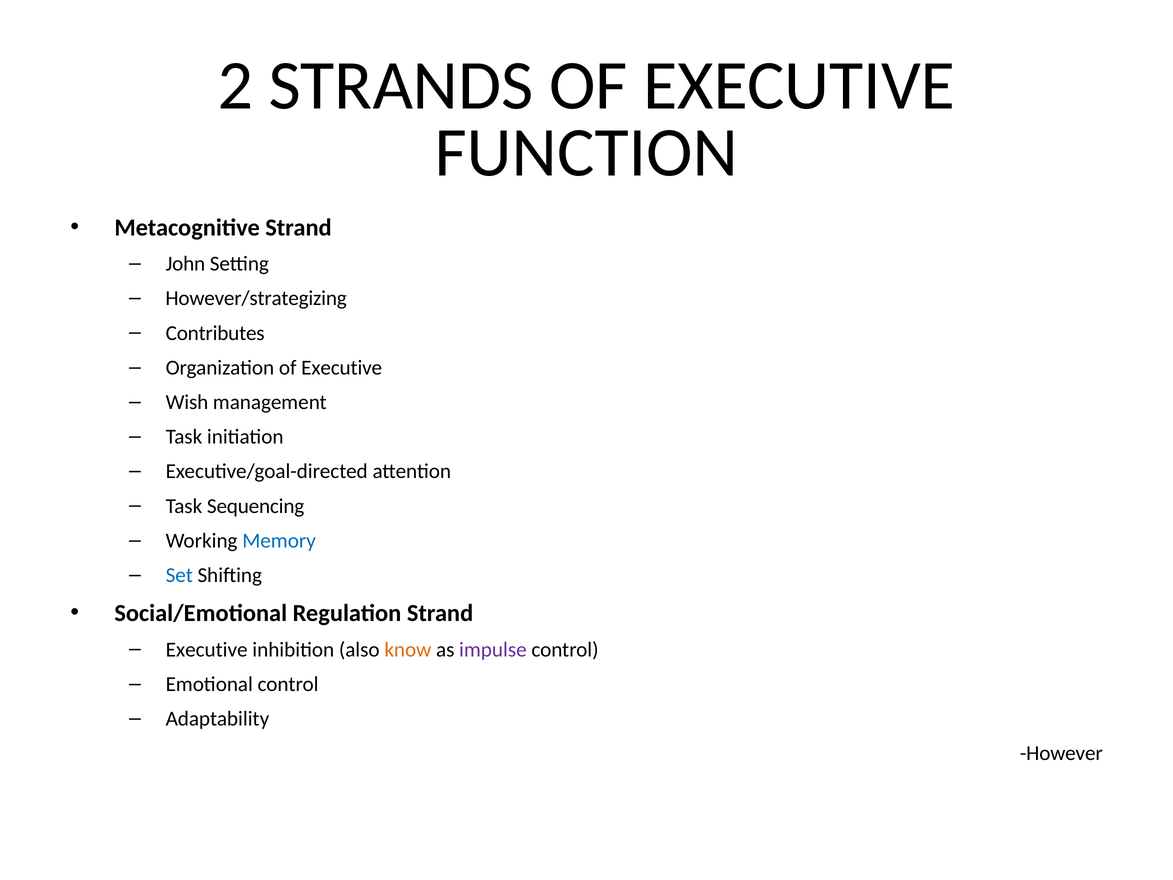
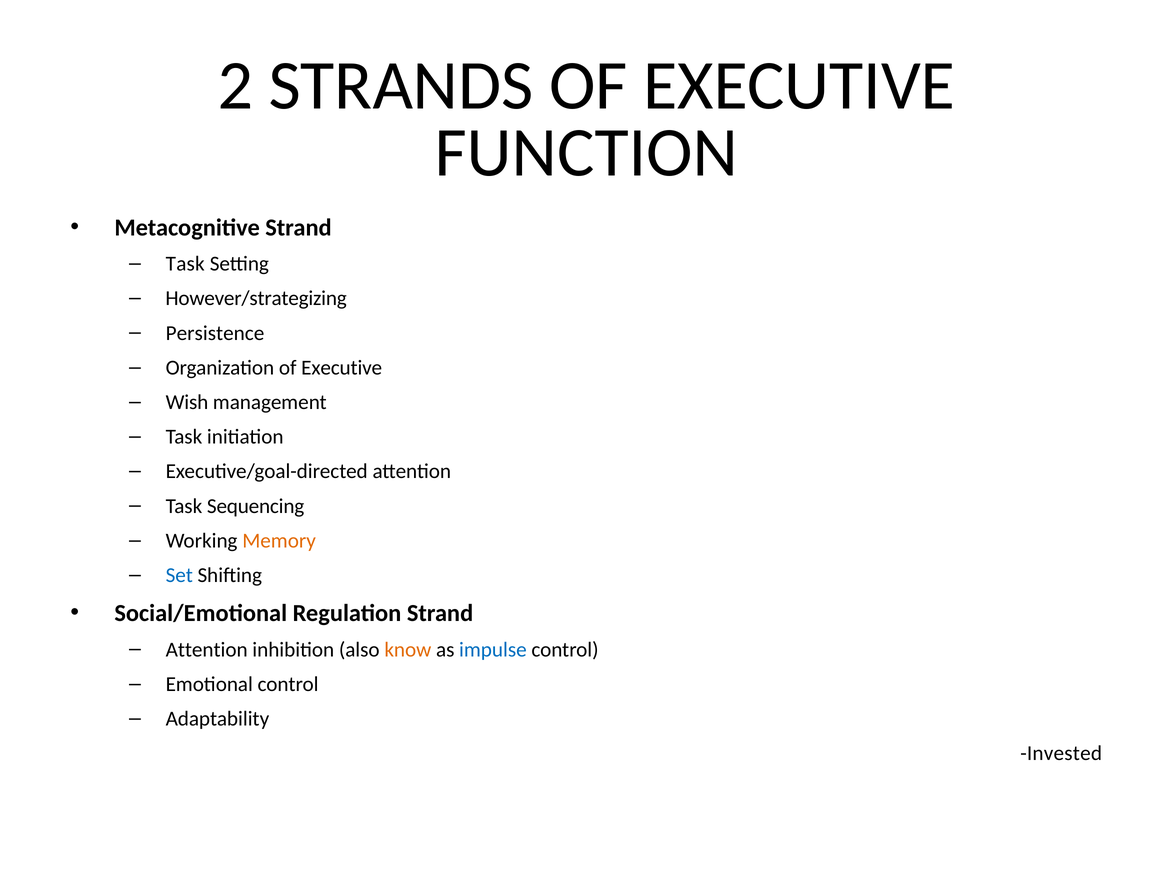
John: John -> Task (185, 264)
Contributes: Contributes -> Persistence (215, 333)
Memory colour: blue -> orange (279, 541)
Executive: Executive -> Attention (207, 649)
impulse colour: purple -> blue (493, 649)
However: However -> Invested (1061, 753)
